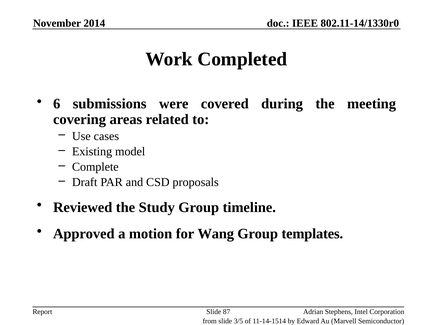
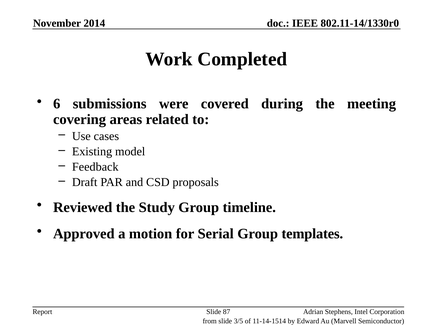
Complete: Complete -> Feedback (95, 167)
Wang: Wang -> Serial (216, 233)
